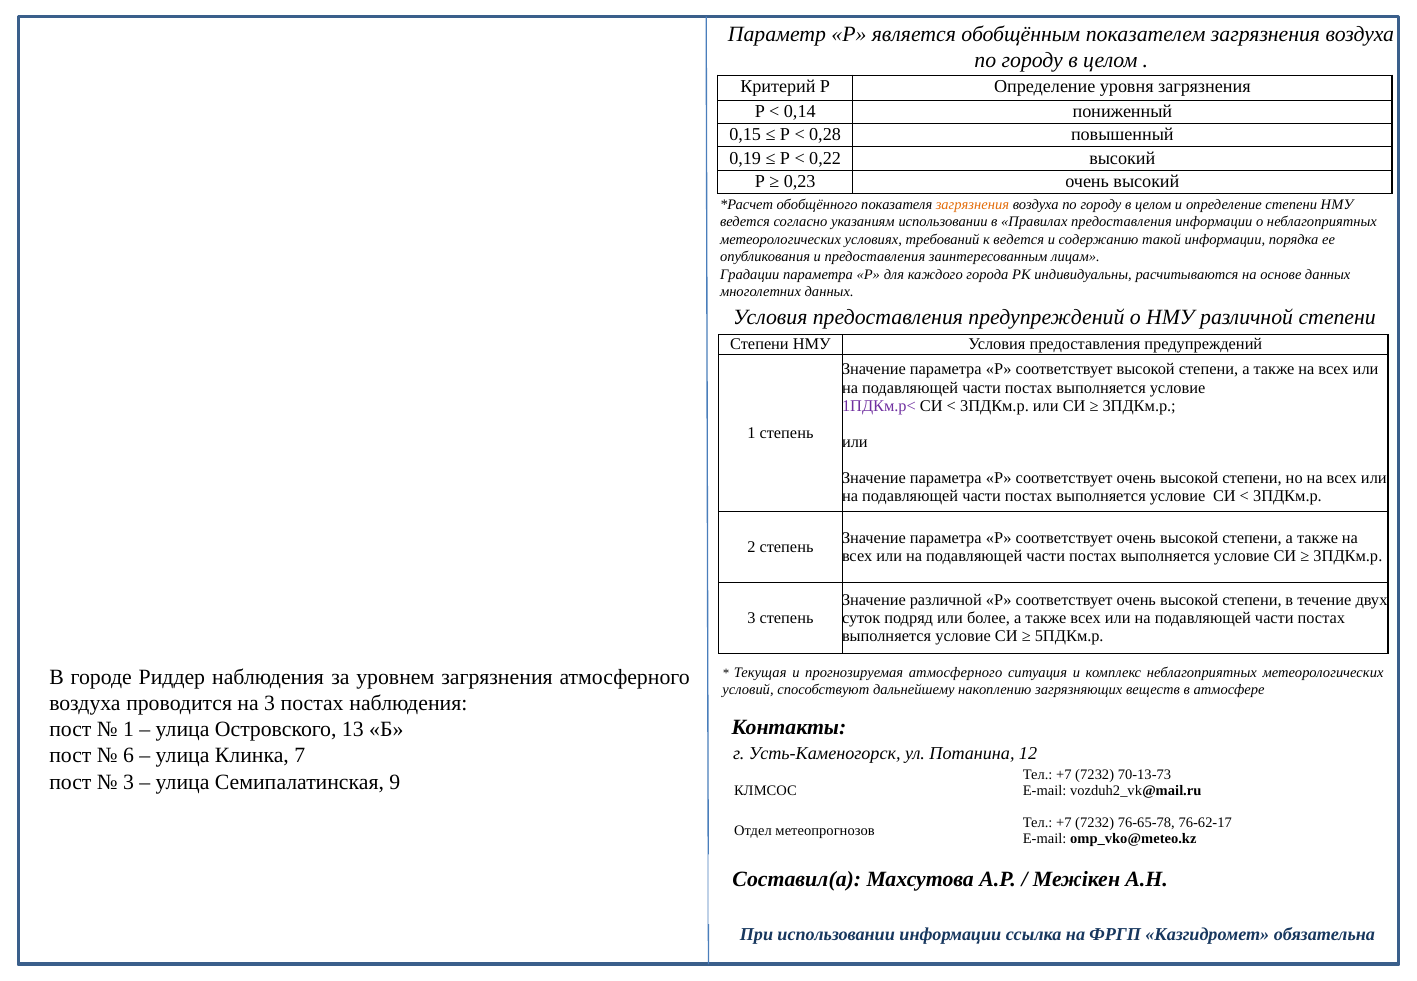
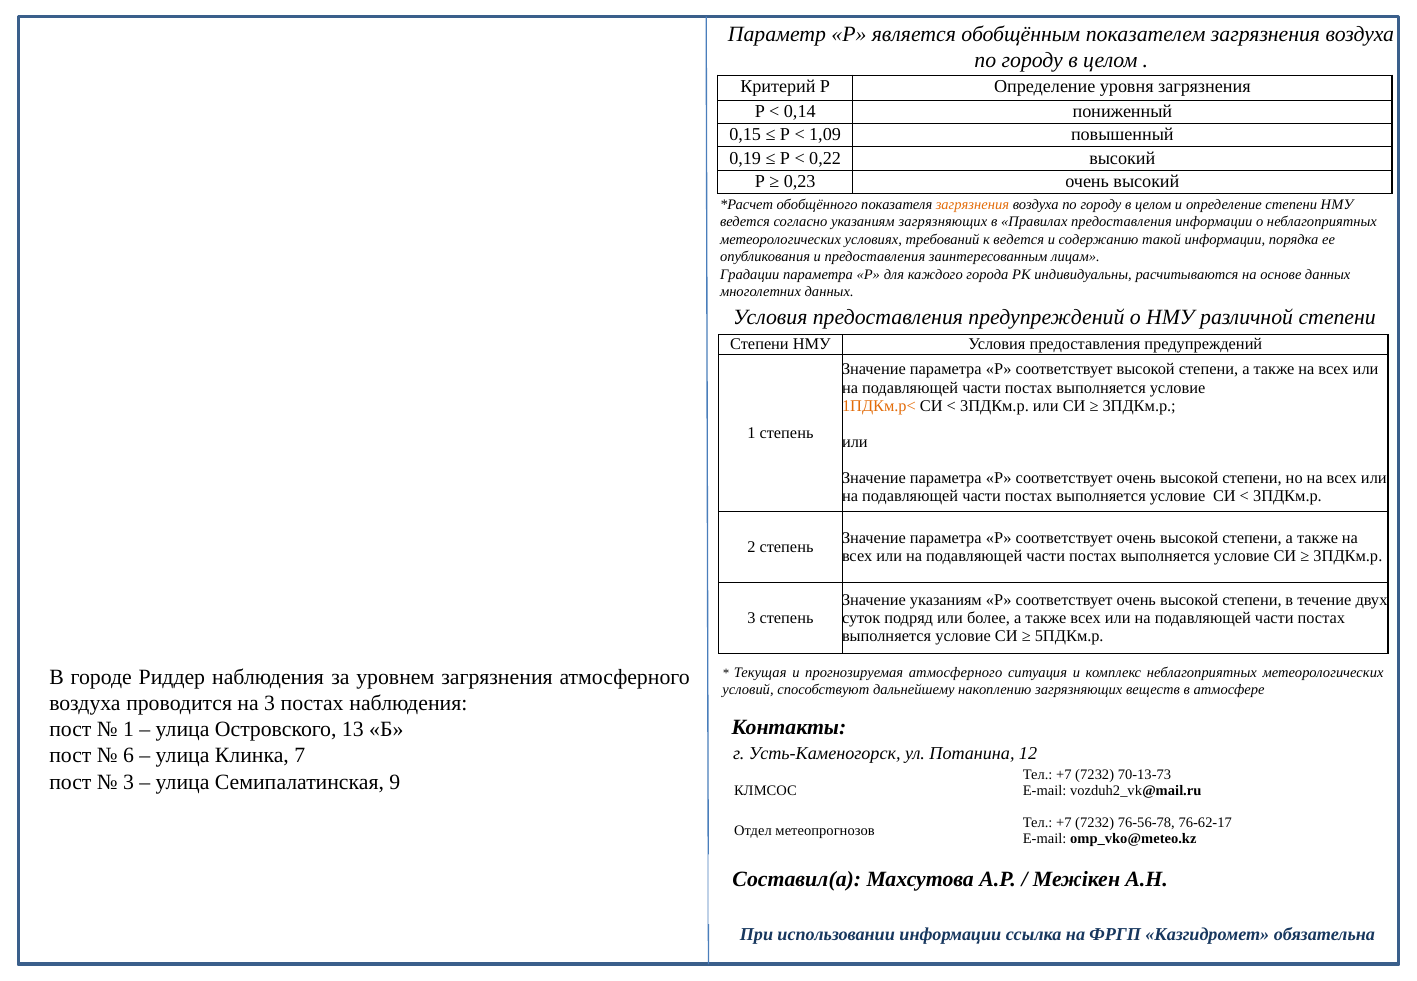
0,28: 0,28 -> 1,09 (825, 135)
указаниям использовании: использовании -> загрязняющих (943, 222)
1ПДКм.р< colour: purple -> orange (879, 406)
Значение различной: различной -> указаниям (946, 600)
76-65-78: 76-65-78 -> 76-56-78 (1146, 823)
